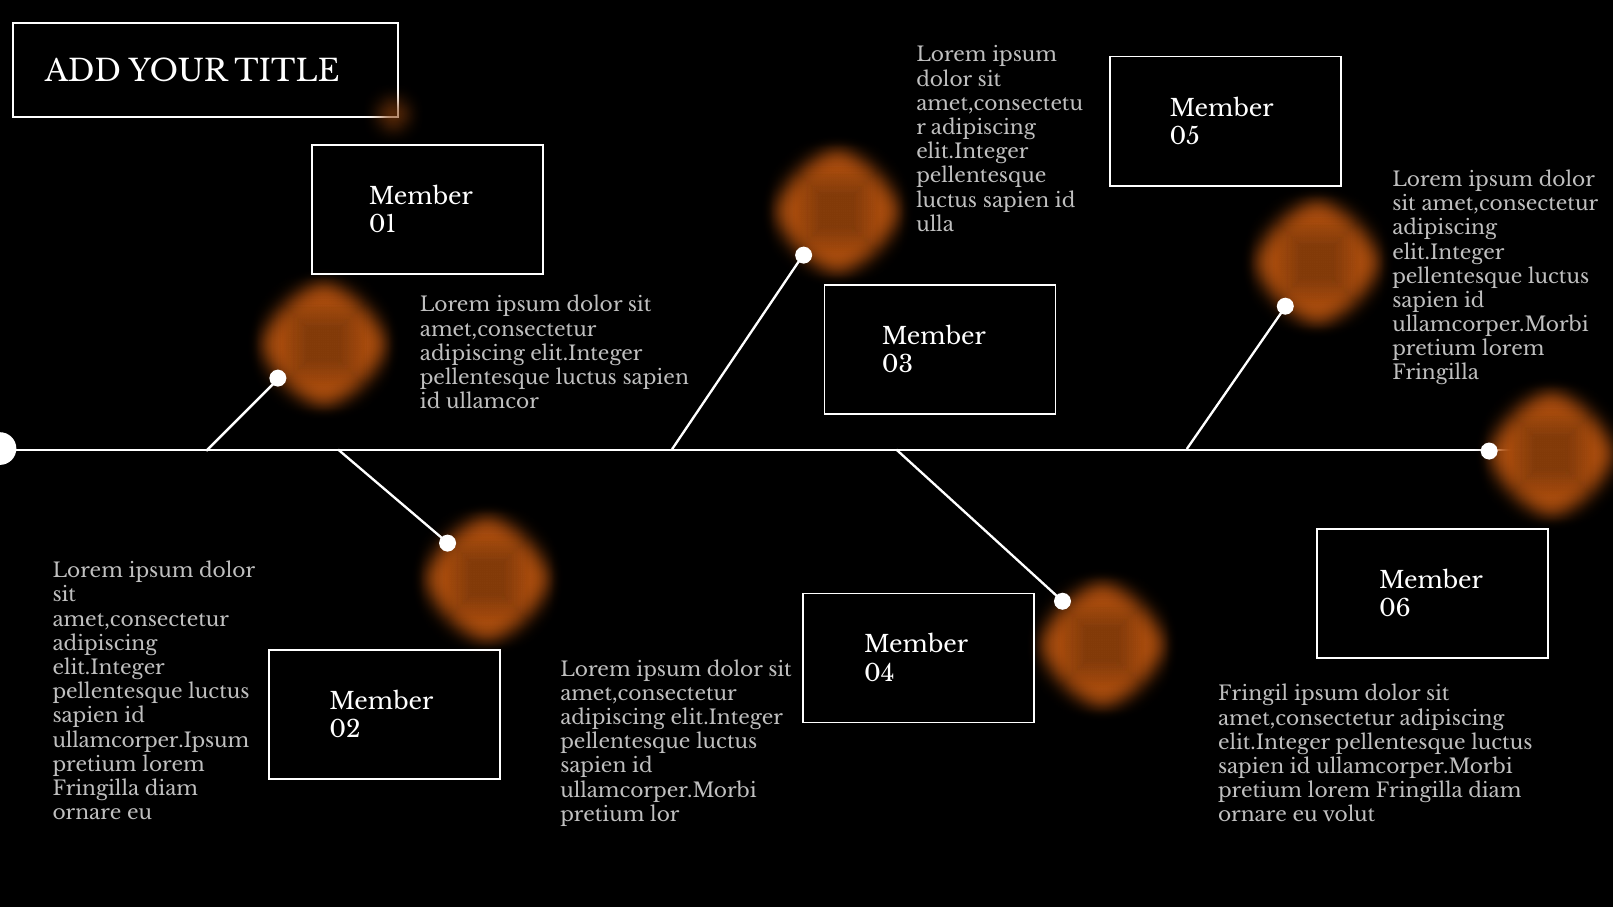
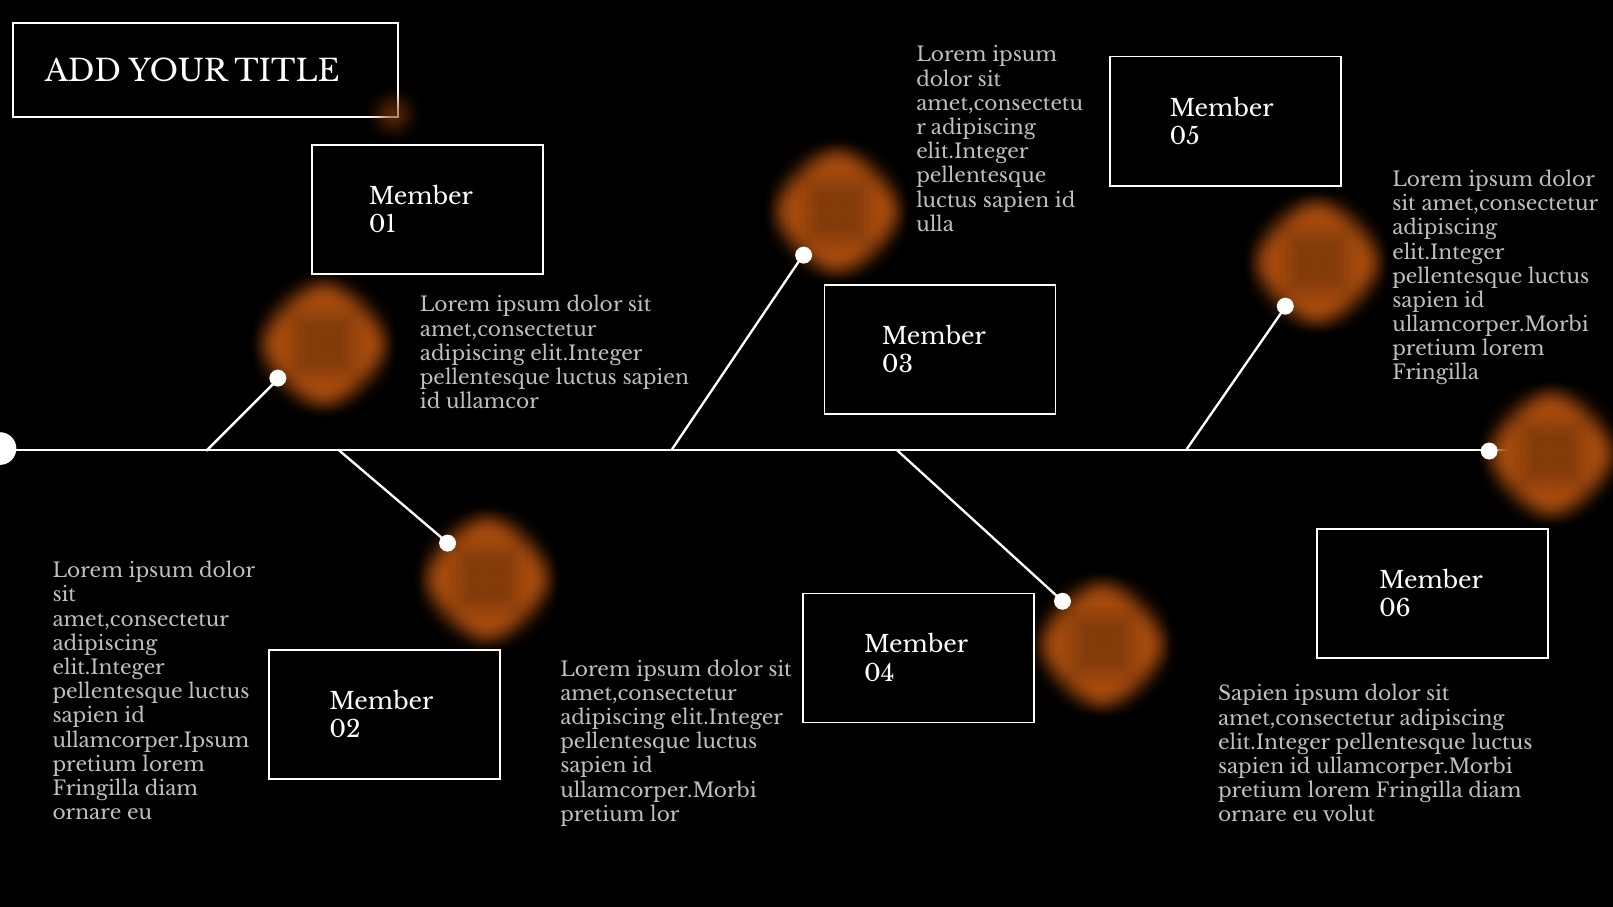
Fringil: Fringil -> Sapien (1253, 694)
